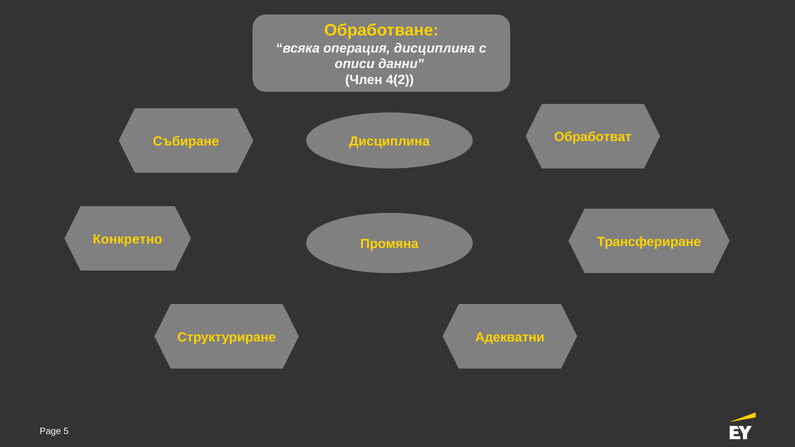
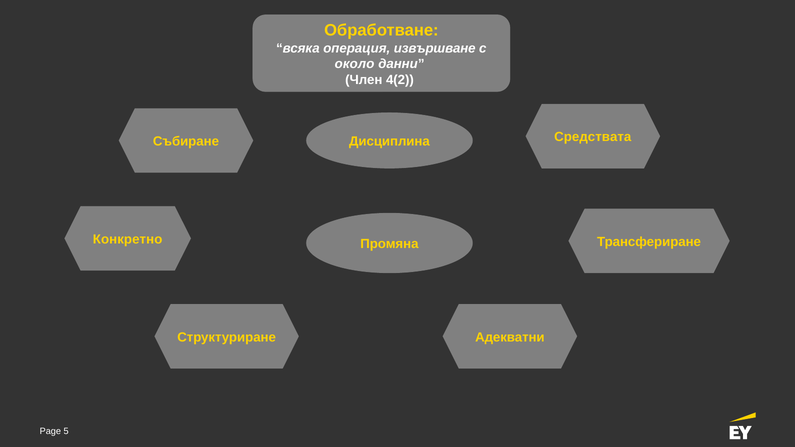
операция дисциплина: дисциплина -> извършване (435, 48)
описи: описи -> около (355, 64)
Обработват: Обработват -> Средствата (593, 137)
